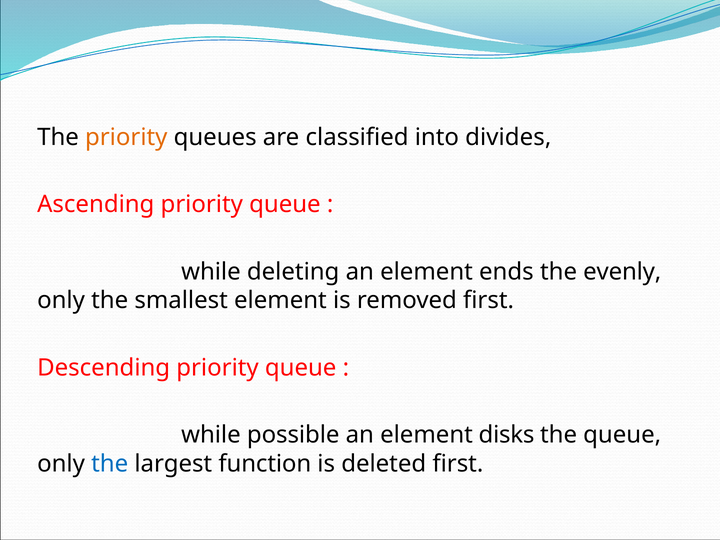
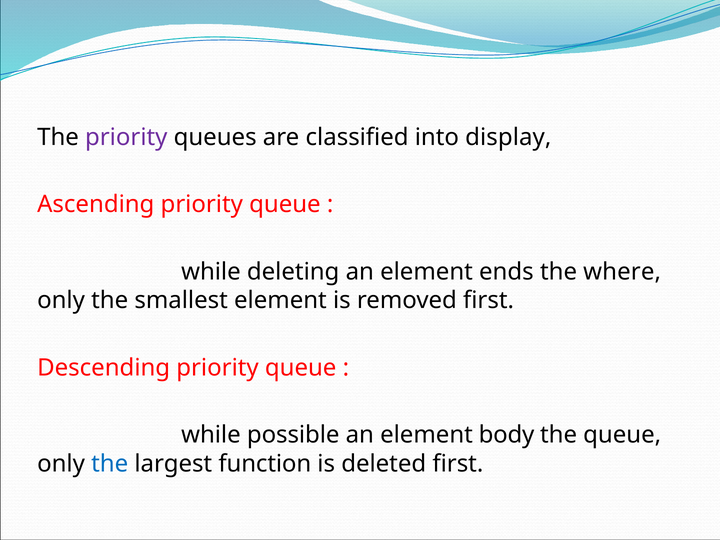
priority colour: orange -> purple (126, 137)
divides: divides -> display (508, 137)
evenly: evenly -> where (622, 272)
disks: disks -> body (507, 435)
